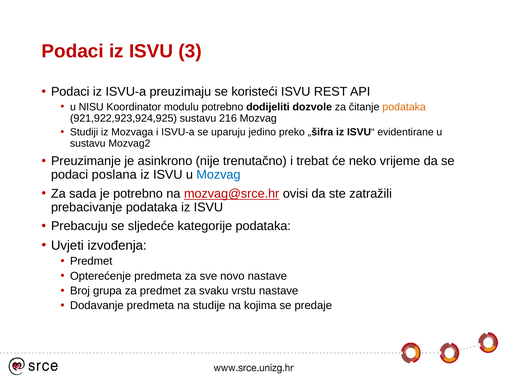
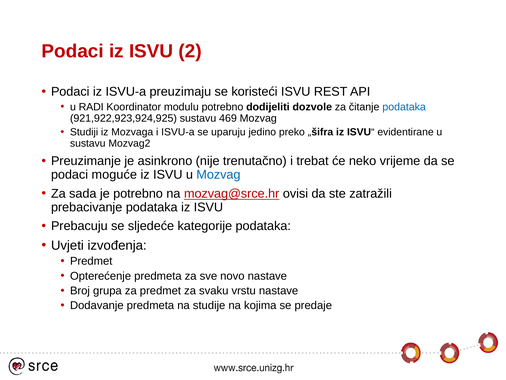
3: 3 -> 2 (190, 51)
NISU: NISU -> RADI (91, 107)
podataka colour: orange -> blue (404, 107)
216: 216 -> 469 (228, 118)
poslana: poslana -> moguće (114, 174)
